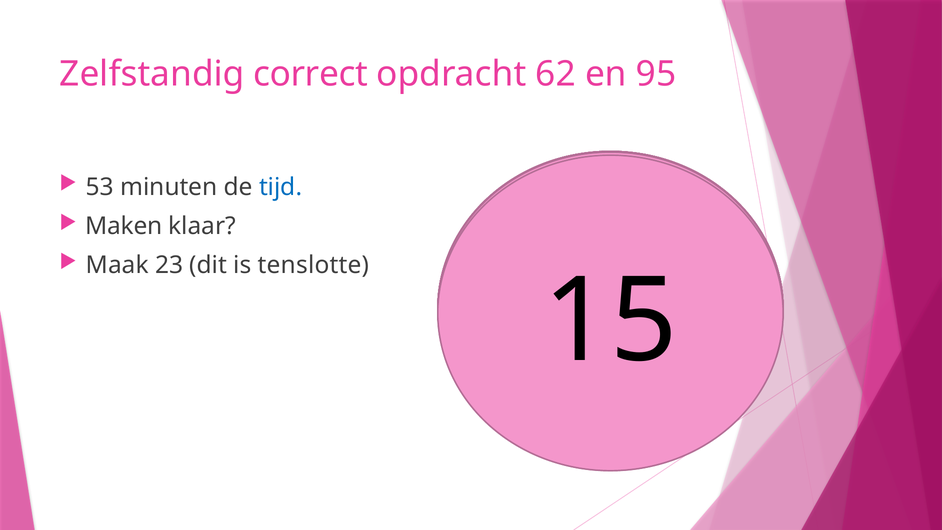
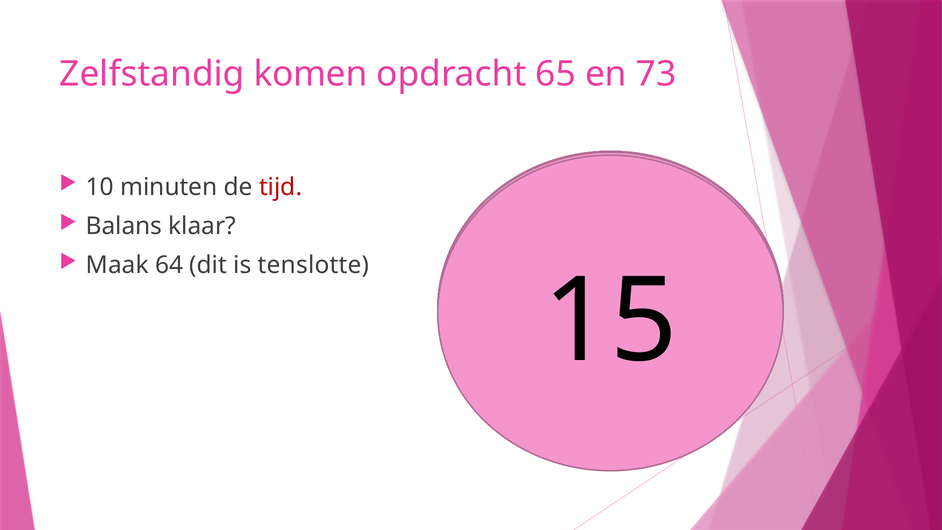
correct: correct -> komen (311, 74)
62: 62 -> 65 (556, 74)
95: 95 -> 73 (656, 74)
53: 53 -> 10 (100, 187)
tijd colour: blue -> red (281, 187)
Maken: Maken -> Balans (124, 226)
23: 23 -> 64 (169, 265)
